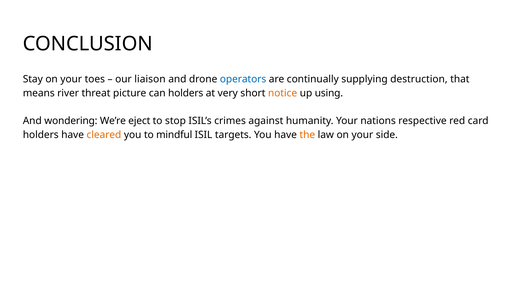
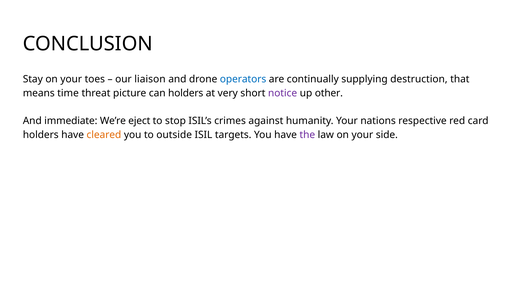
river: river -> time (68, 93)
notice colour: orange -> purple (283, 93)
using: using -> other (329, 93)
wondering: wondering -> immediate (71, 121)
mindful: mindful -> outside (174, 135)
the colour: orange -> purple (307, 135)
